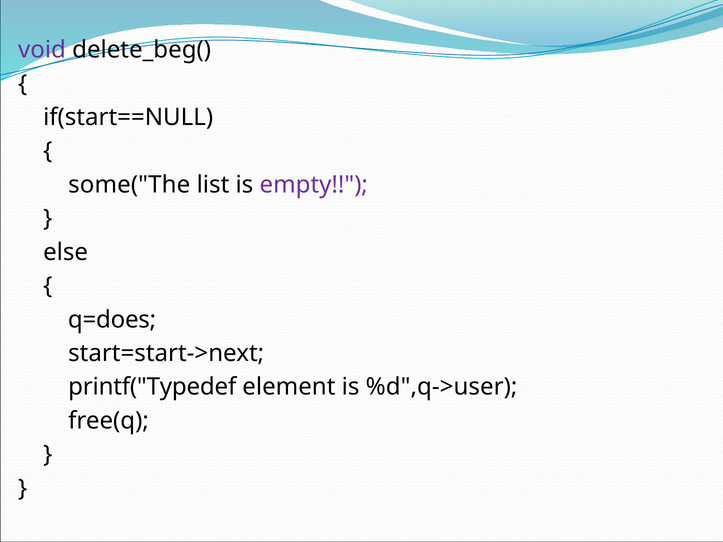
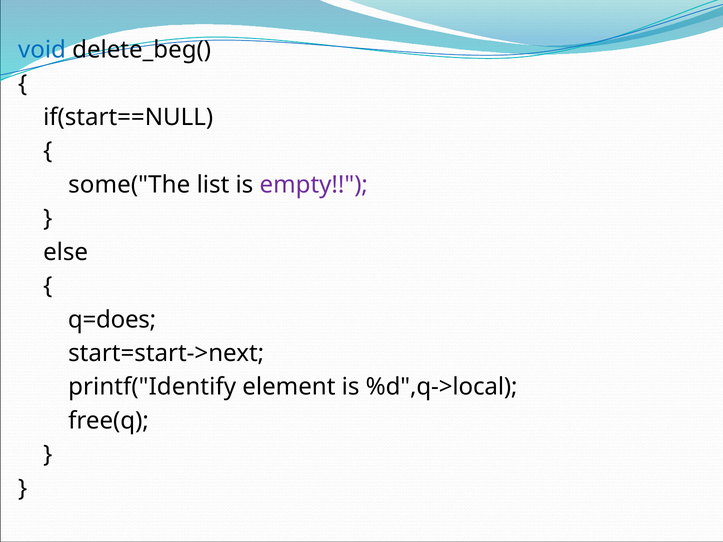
void colour: purple -> blue (42, 50)
printf("Typedef: printf("Typedef -> printf("Identify (152, 387)
%d",q->user: %d",q->user -> %d",q->local (442, 387)
